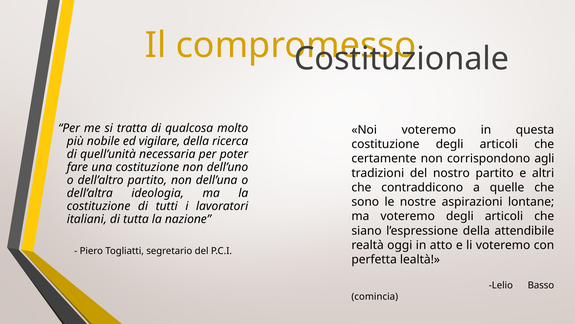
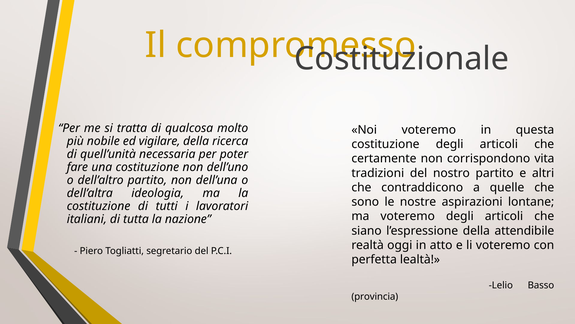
agli: agli -> vita (544, 158)
comincia: comincia -> provincia (375, 296)
